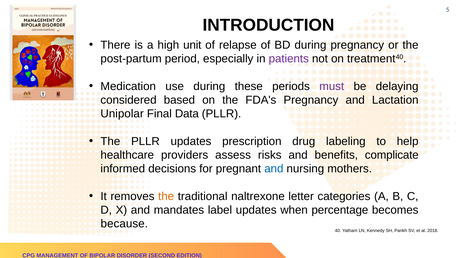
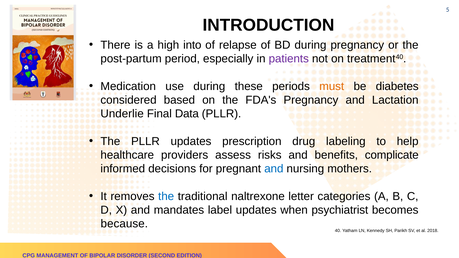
unit: unit -> into (192, 45)
must colour: purple -> orange (332, 86)
delaying: delaying -> diabetes (397, 86)
Unipolar: Unipolar -> Underlie (122, 114)
the colour: orange -> blue (166, 196)
percentage: percentage -> psychiatrist (340, 210)
